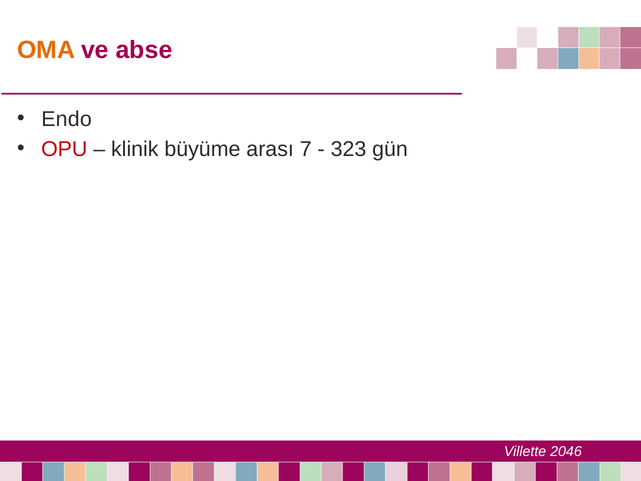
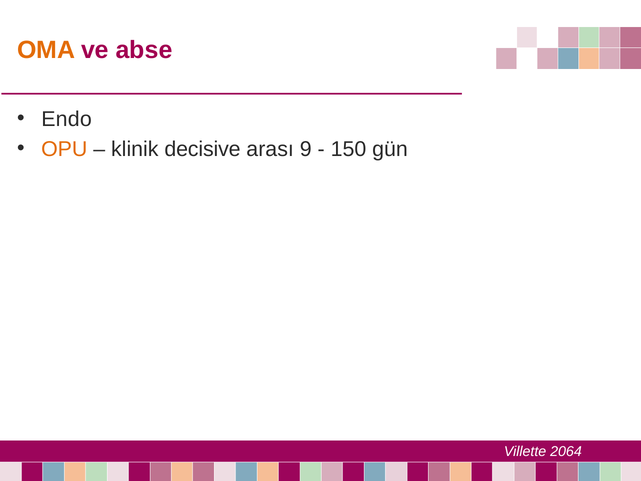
OPU colour: red -> orange (64, 149)
büyüme: büyüme -> decisive (202, 149)
7: 7 -> 9 (306, 149)
323: 323 -> 150 (348, 149)
2046: 2046 -> 2064 (566, 451)
